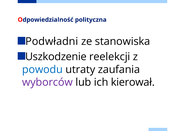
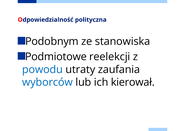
Podwładni: Podwładni -> Podobnym (52, 41)
Uszkodzenie: Uszkodzenie -> Podmiotowe (56, 57)
wyborców colour: purple -> blue (47, 82)
